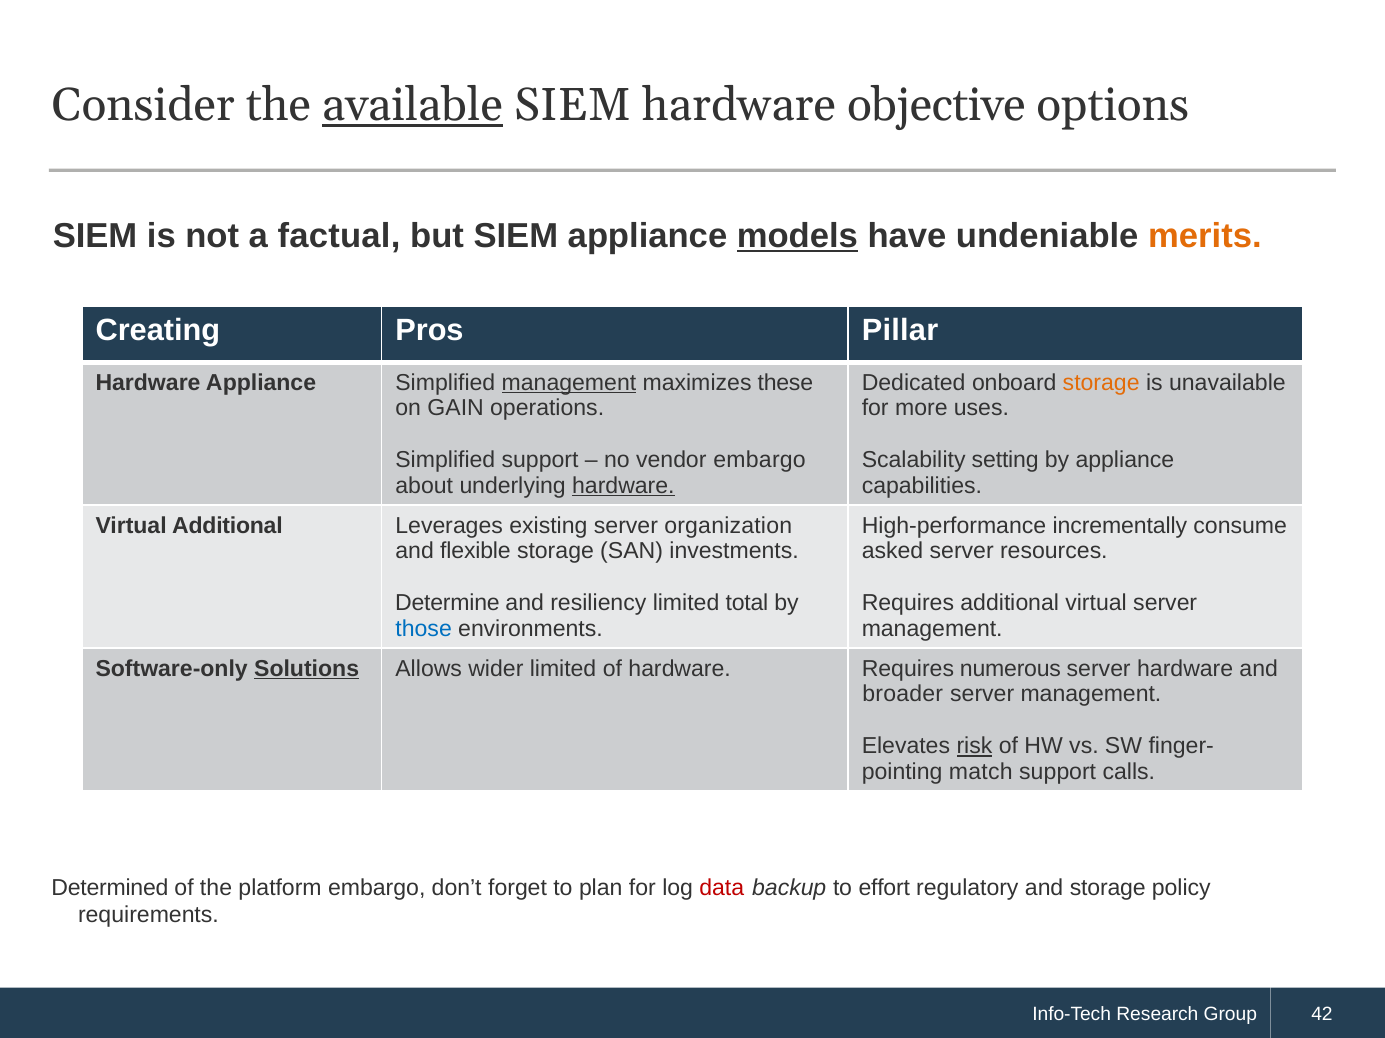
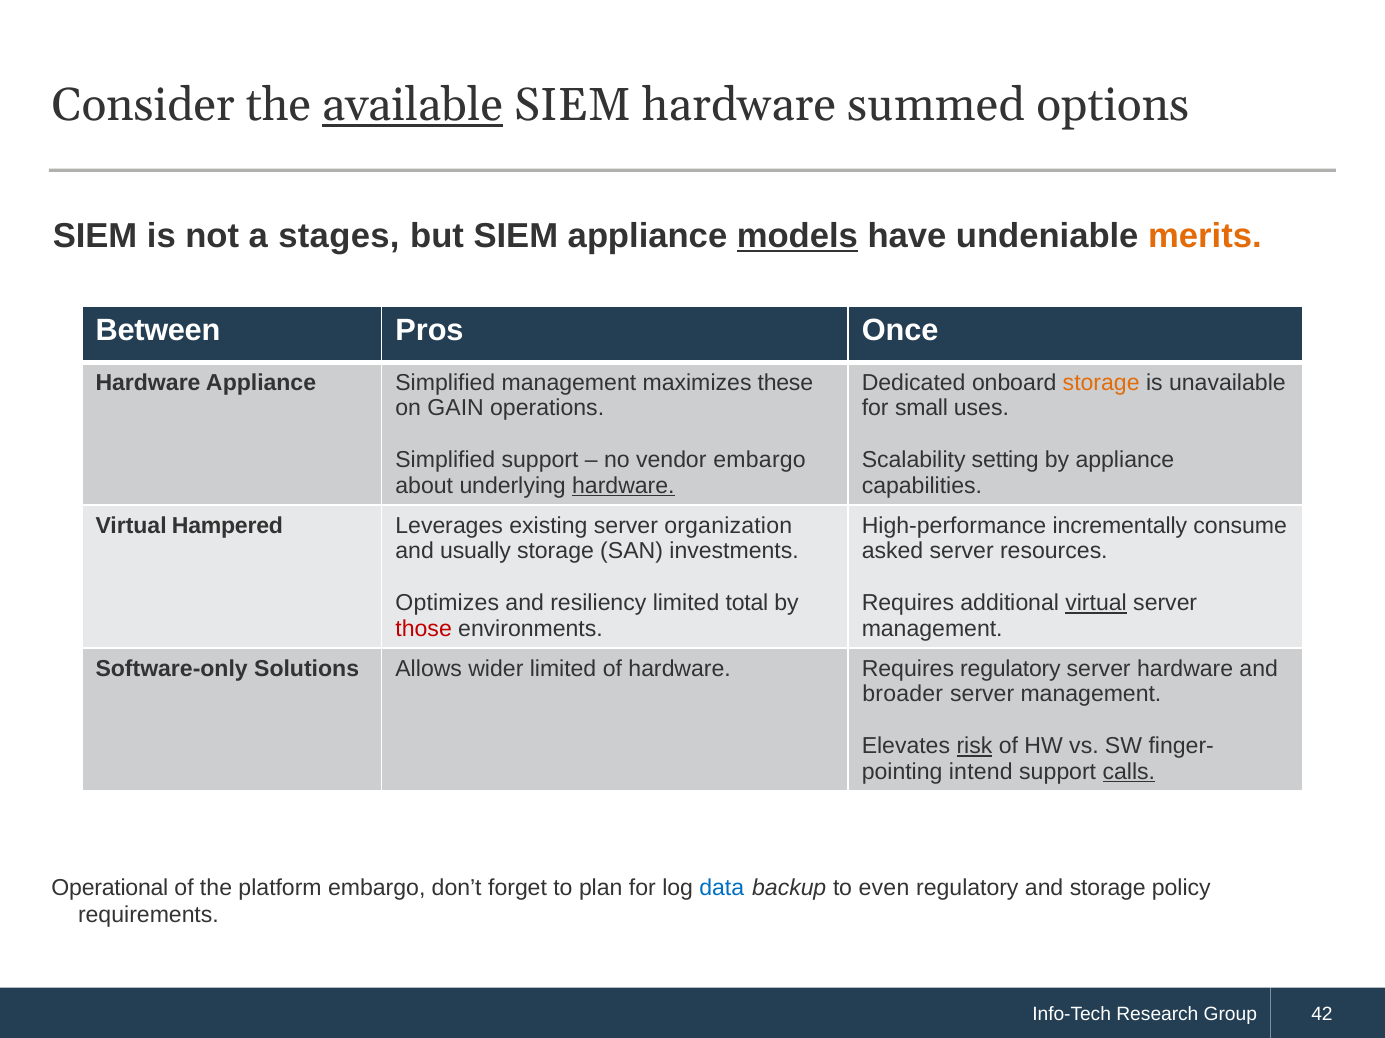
objective: objective -> summed (936, 105)
factual: factual -> stages (339, 236)
Creating: Creating -> Between (158, 331)
Pillar: Pillar -> Once (900, 331)
management underline: present -> none (569, 383)
more: more -> small (921, 409)
Virtual Additional: Additional -> Hampered (227, 526)
flexible: flexible -> usually (475, 552)
Determine: Determine -> Optimizes (447, 603)
virtual underline: none -> present (1096, 603)
those colour: blue -> red (424, 629)
Solutions underline: present -> none (307, 669)
Requires numerous: numerous -> regulatory (1010, 669)
match: match -> intend (981, 772)
calls underline: none -> present (1129, 772)
Determined: Determined -> Operational (110, 888)
data colour: red -> blue (722, 888)
effort: effort -> even (884, 888)
